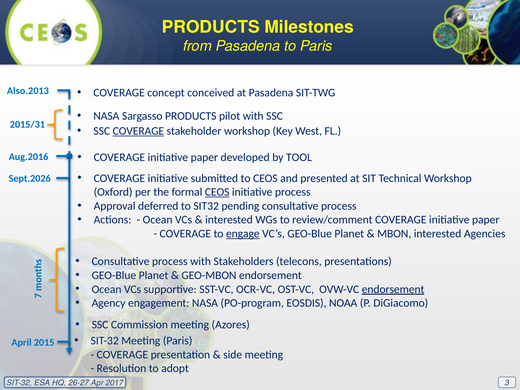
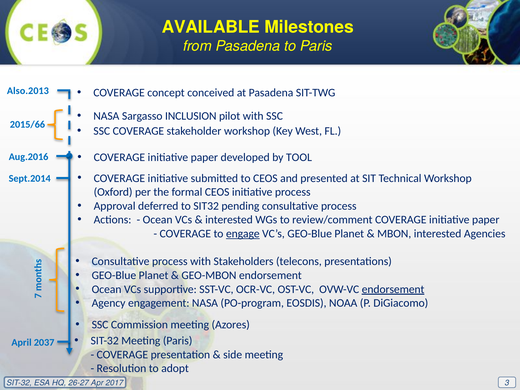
PRODUCTS: PRODUCTS -> AVAILABLE (211, 27)
Sargasso PRODUCTS: PRODUCTS -> INCLUSION (191, 116)
2015/31: 2015/31 -> 2015/66 (27, 124)
COVERAGE underline: present -> none (138, 131)
Sept.2026: Sept.2026 -> Sept.2014 (30, 179)
CEOS underline: present -> none (217, 192)
2015: 2015 -> 2037 (44, 342)
